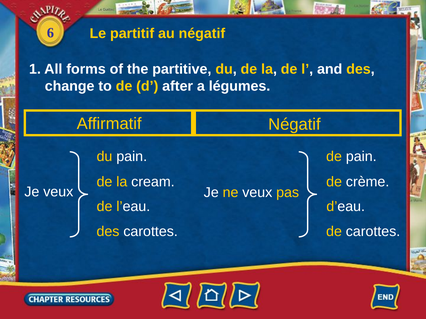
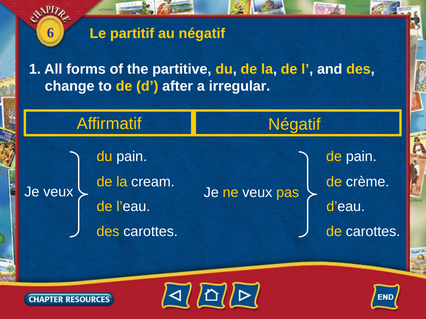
légumes: légumes -> irregular (240, 86)
